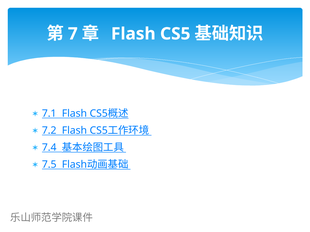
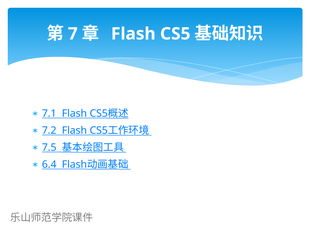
7.4: 7.4 -> 7.5 (49, 148)
7.5: 7.5 -> 6.4 (49, 165)
